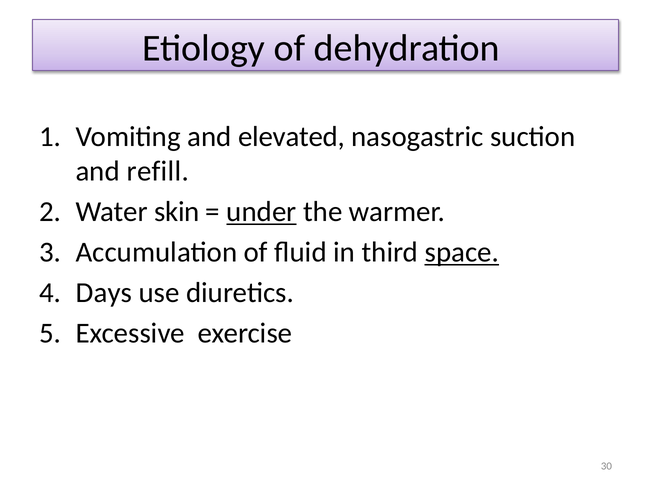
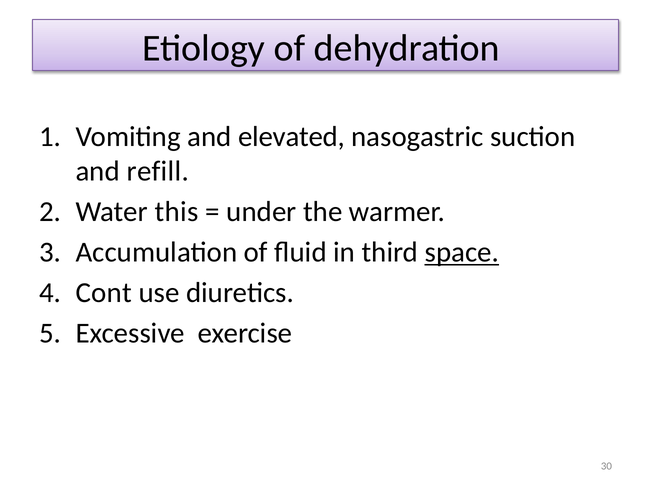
skin: skin -> this (177, 212)
under underline: present -> none (262, 212)
Days: Days -> Cont (104, 293)
